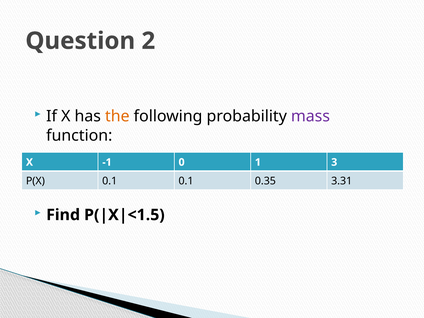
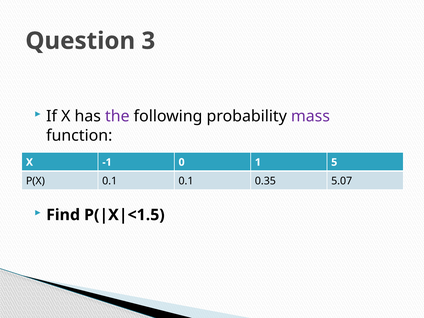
2: 2 -> 3 (148, 41)
the colour: orange -> purple (117, 116)
3: 3 -> 5 (334, 162)
3.31: 3.31 -> 5.07 (342, 181)
